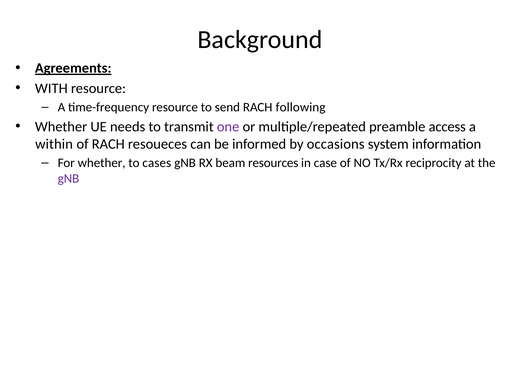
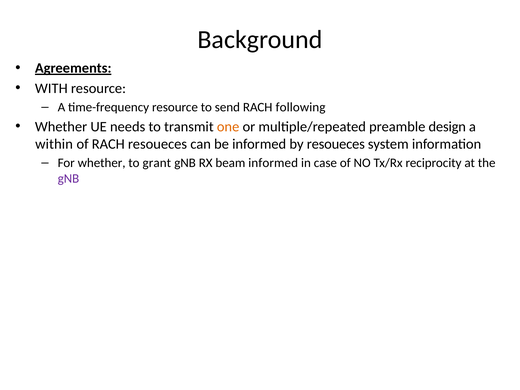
one colour: purple -> orange (228, 127)
access: access -> design (447, 127)
by occasions: occasions -> resoueces (336, 144)
cases: cases -> grant (157, 163)
beam resources: resources -> informed (273, 163)
